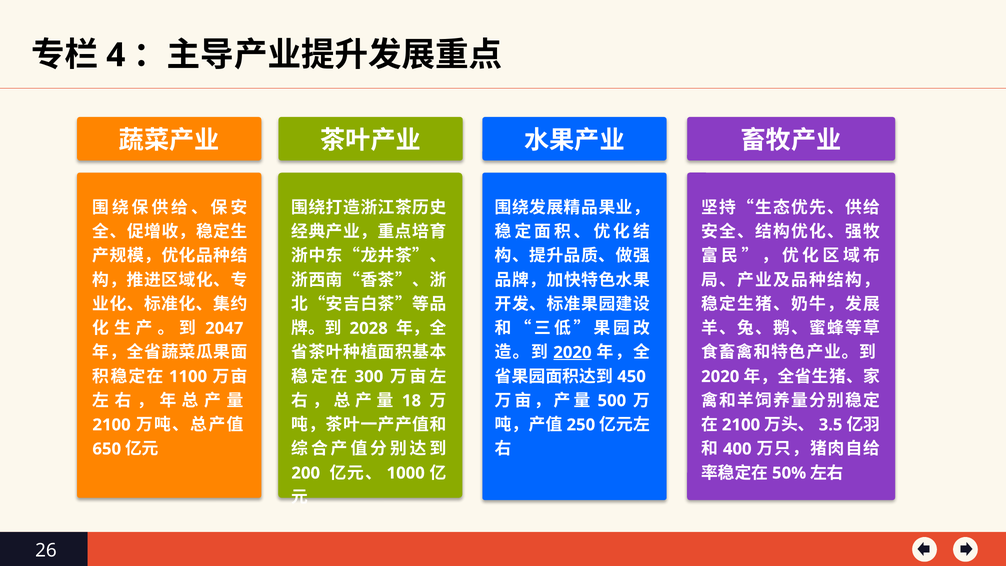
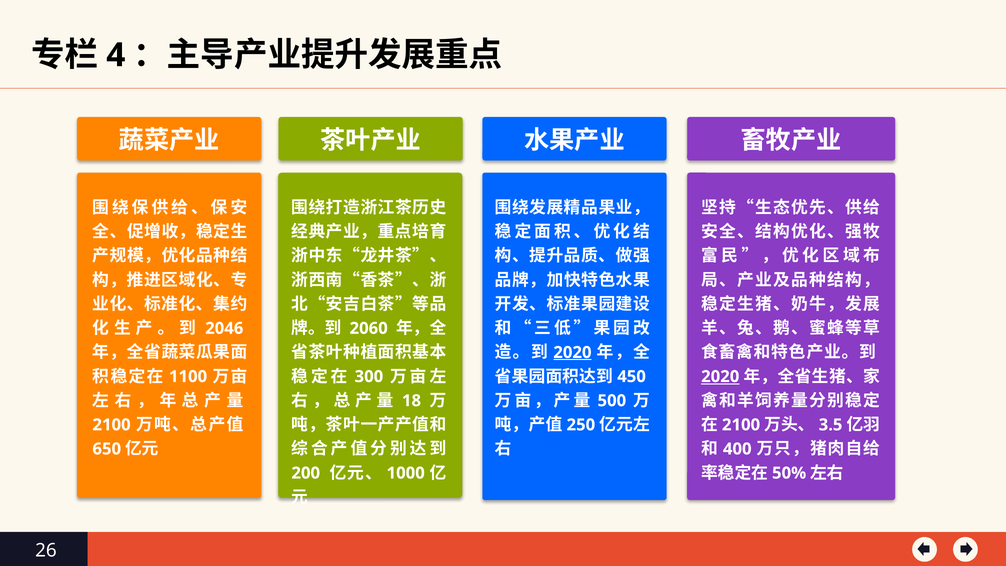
2047: 2047 -> 2046 (224, 328)
2028: 2028 -> 2060 (369, 328)
2020 underline: none -> present (720, 377)
